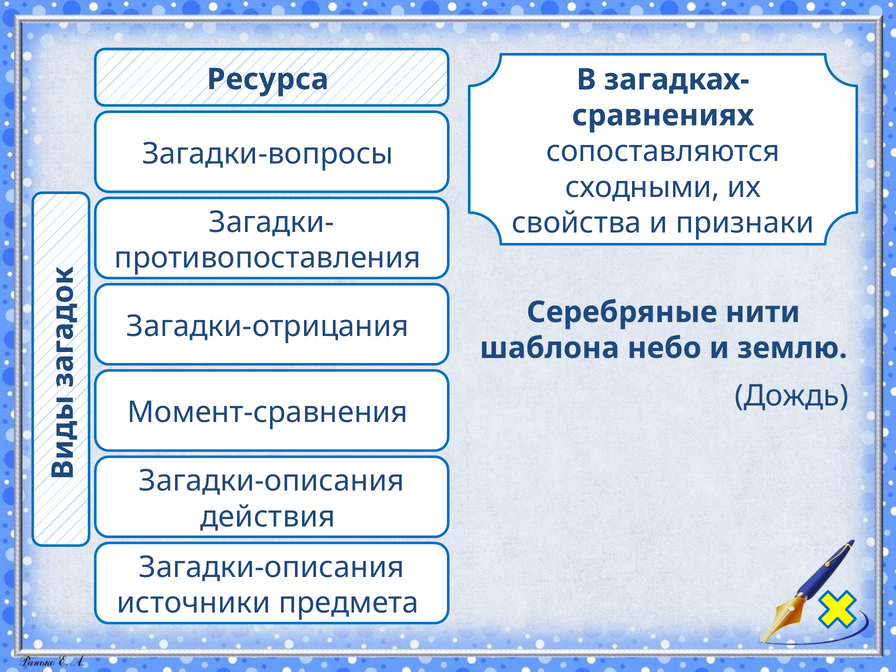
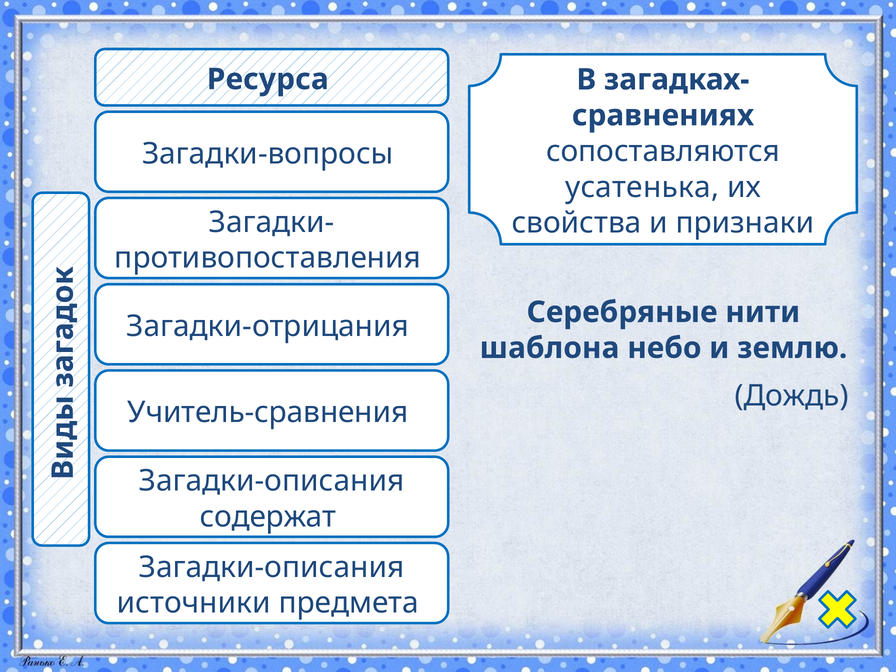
сходными: сходными -> усатенька (642, 187)
Момент-сравнения: Момент-сравнения -> Учитель-сравнения (268, 413)
действия: действия -> содержат (268, 517)
